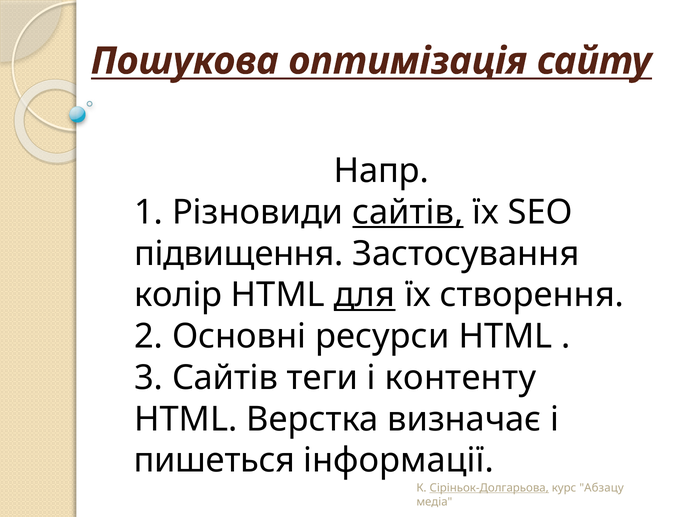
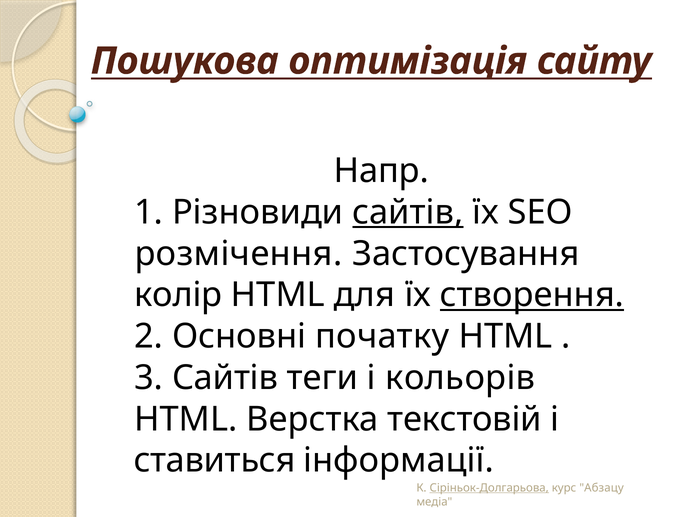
підвищення: підвищення -> розмічення (239, 254)
для underline: present -> none (365, 295)
створення underline: none -> present (532, 295)
ресурси: ресурси -> початку (382, 336)
контенту: контенту -> кольорів (460, 378)
визначає: визначає -> текстовій (464, 419)
пишеться: пишеться -> ставиться (215, 460)
